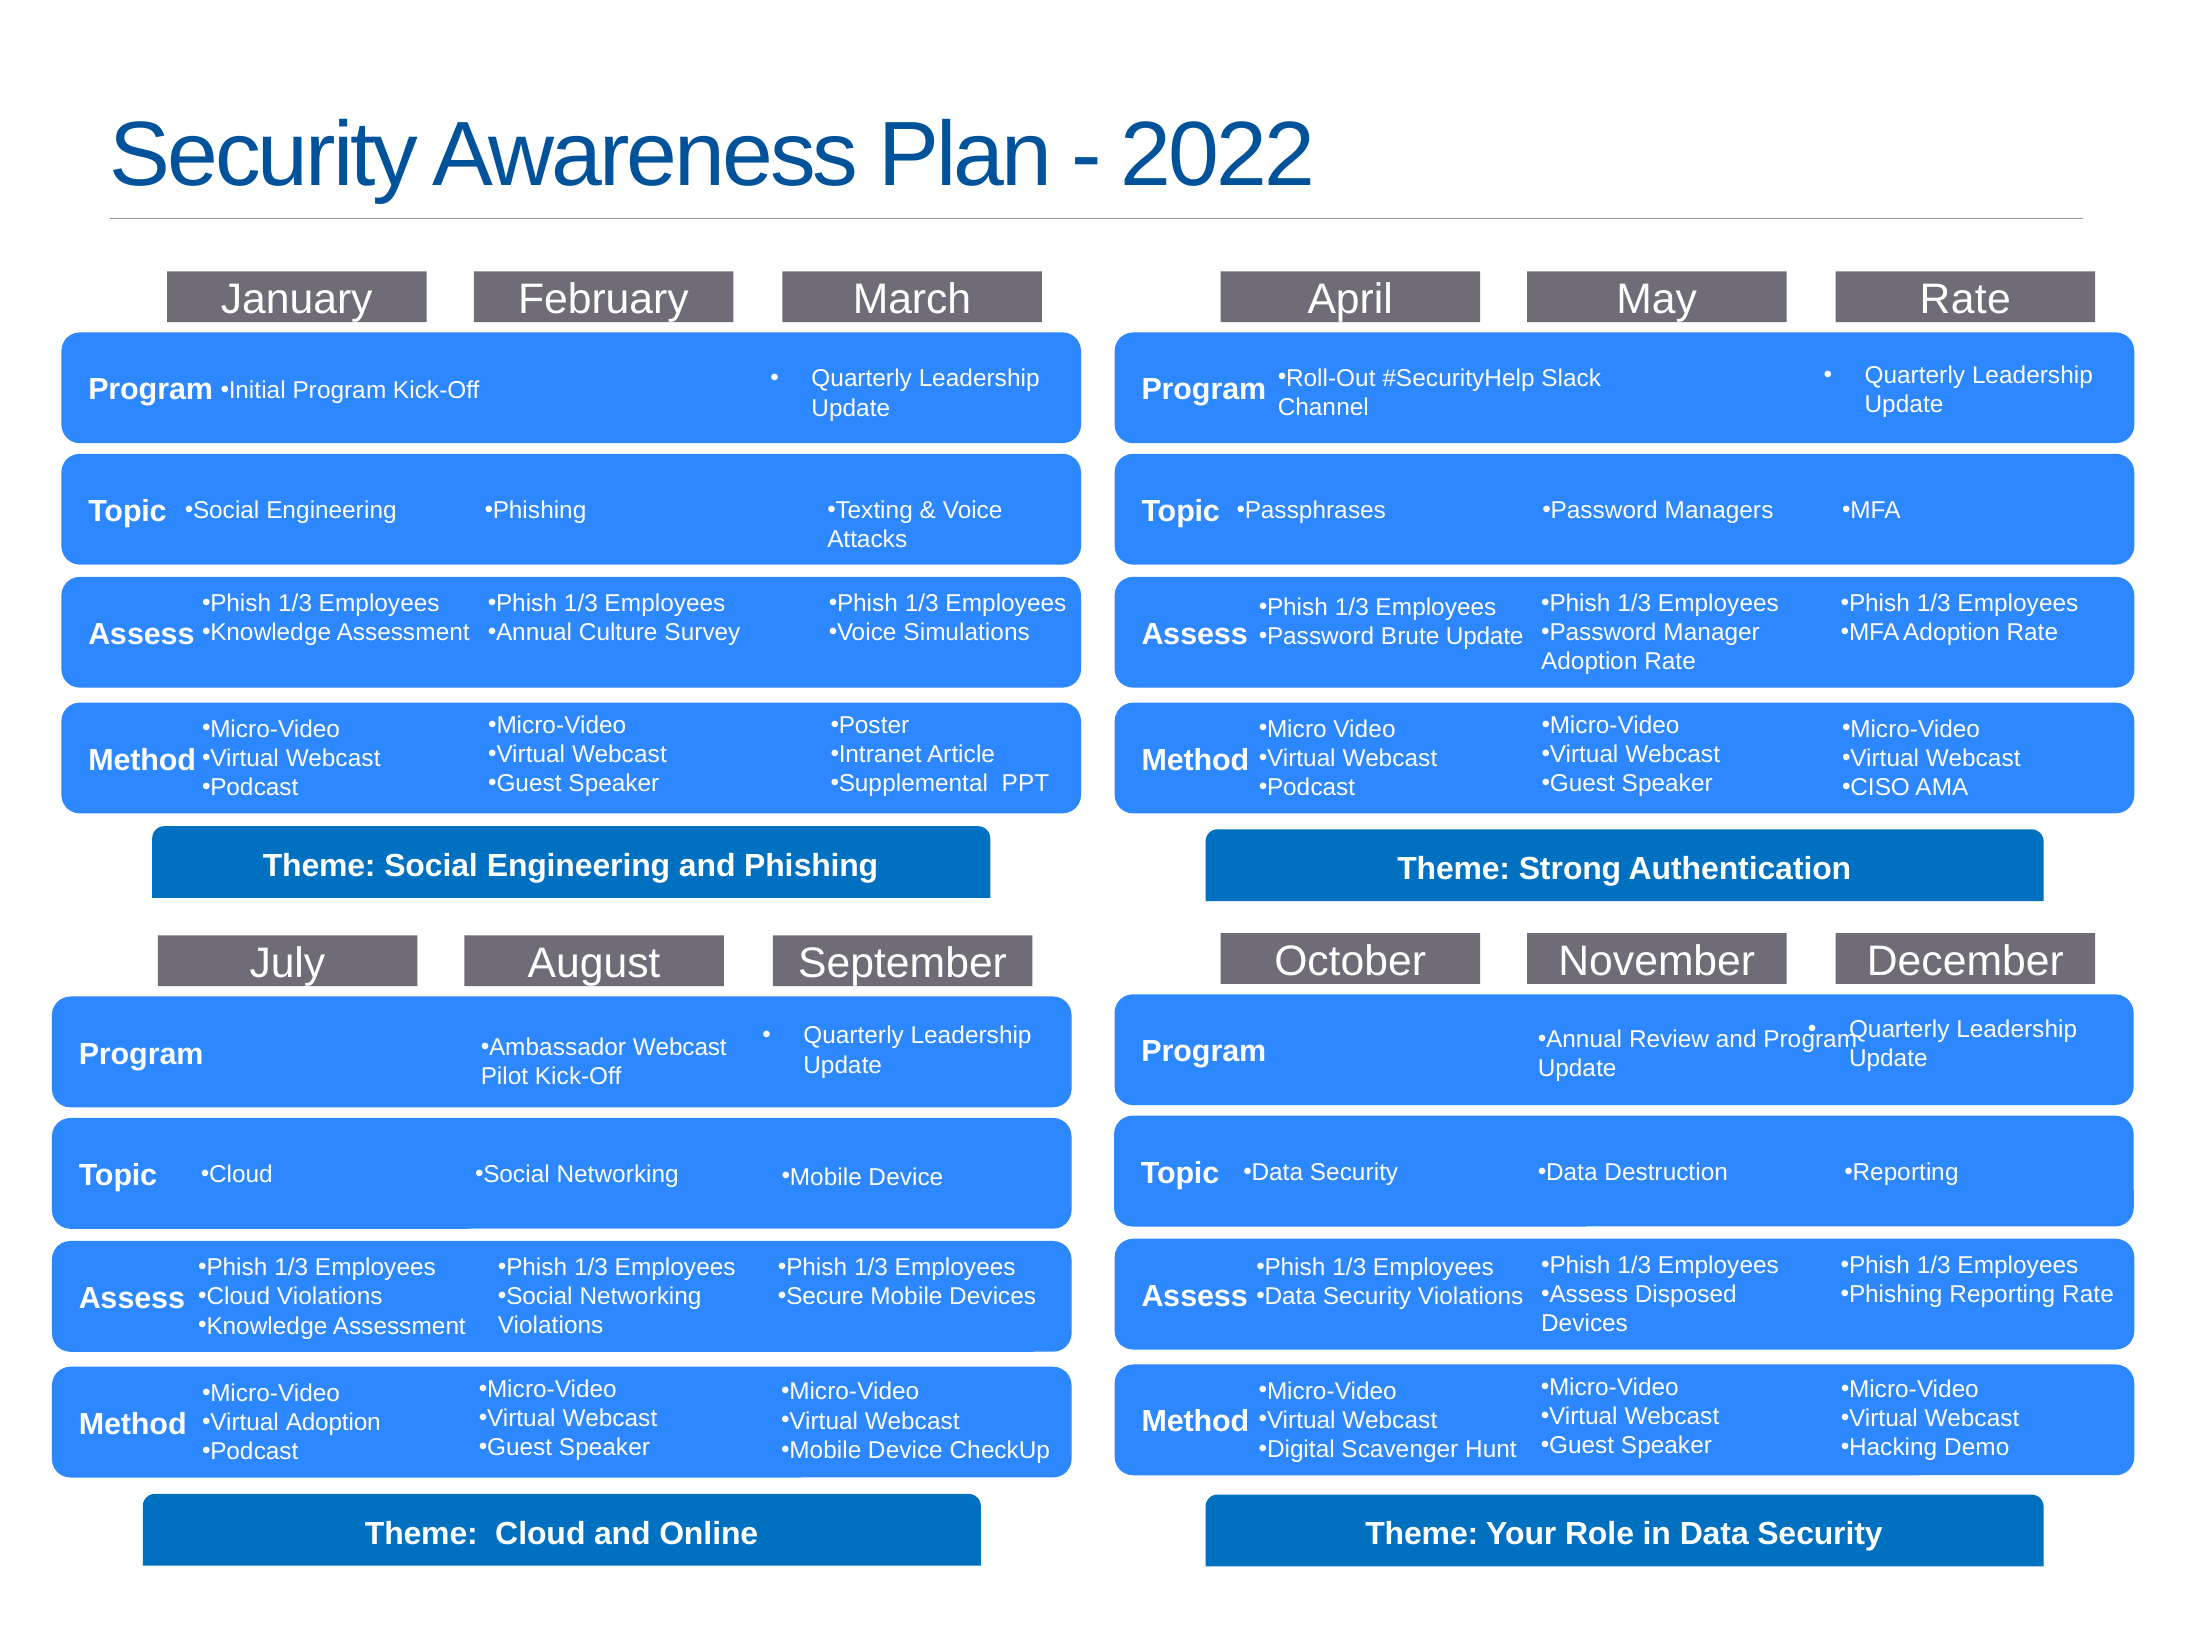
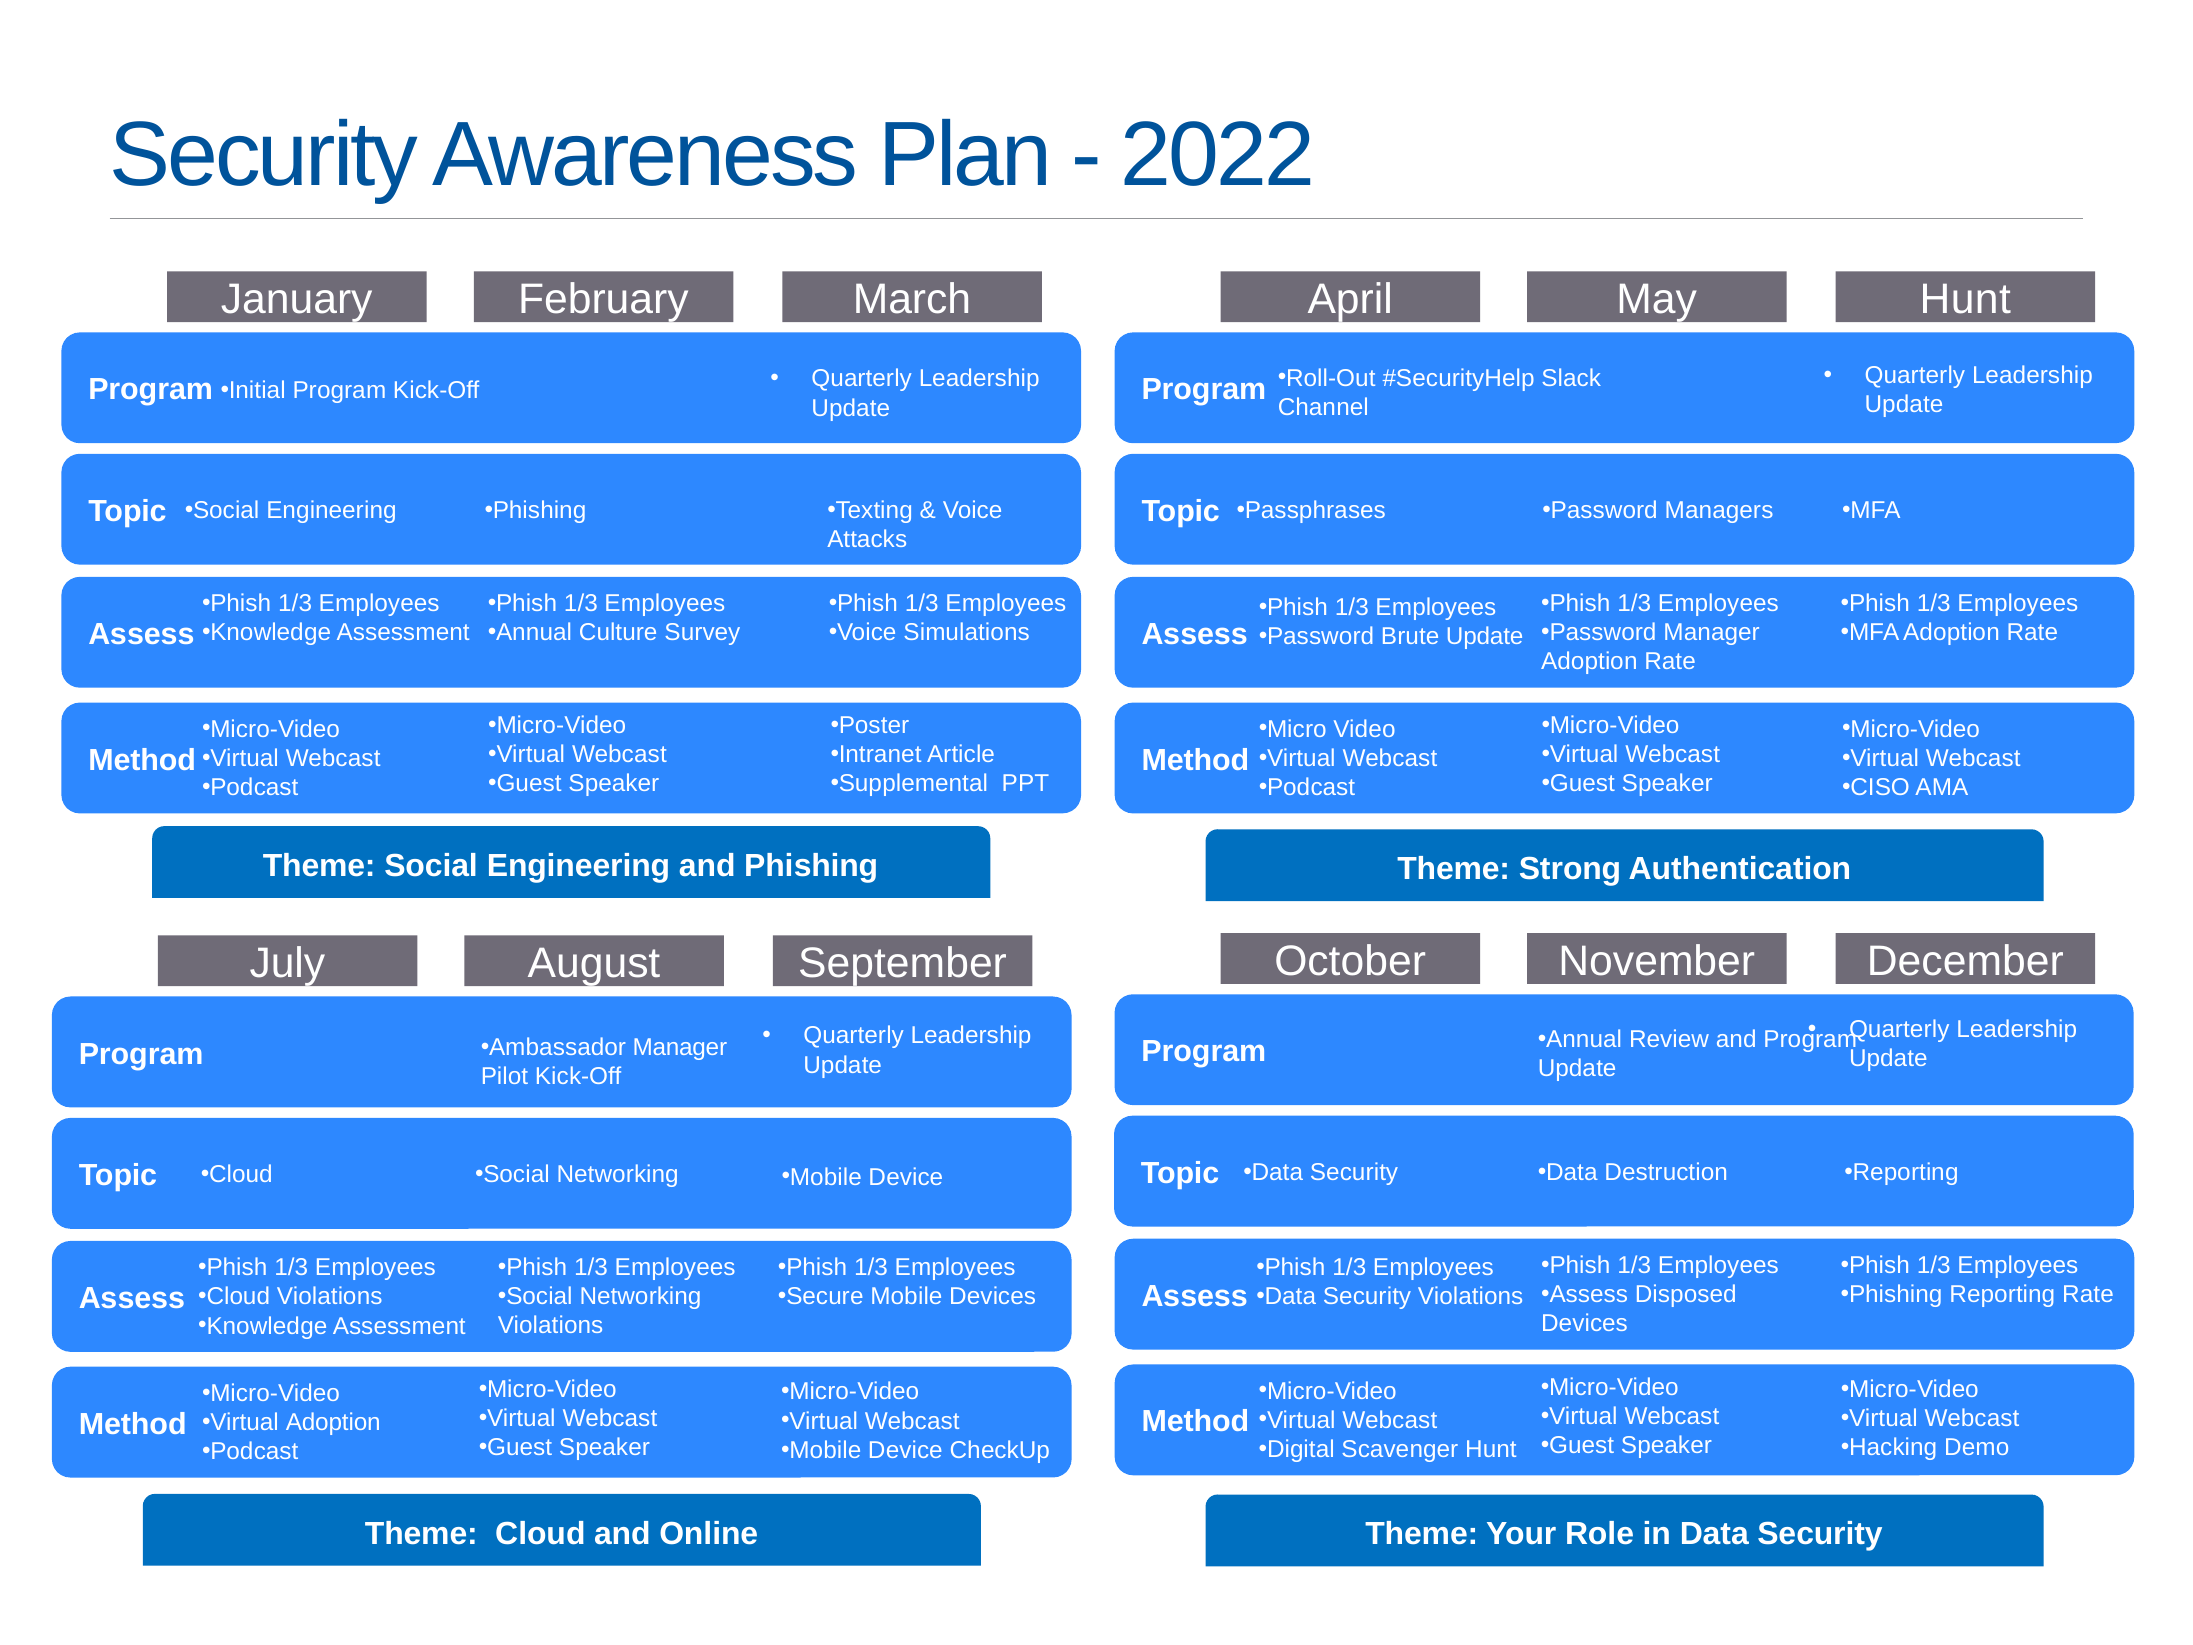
Rate: Rate -> Hunt (1965, 300)
Ambassador Webcast: Webcast -> Manager (680, 1048)
